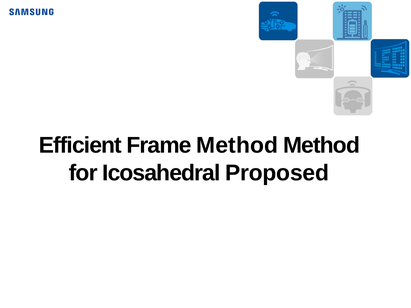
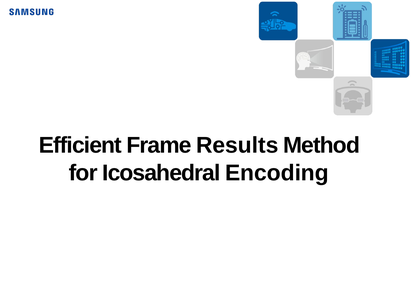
Frame Method: Method -> Results (237, 146)
Proposed: Proposed -> Encoding (277, 173)
